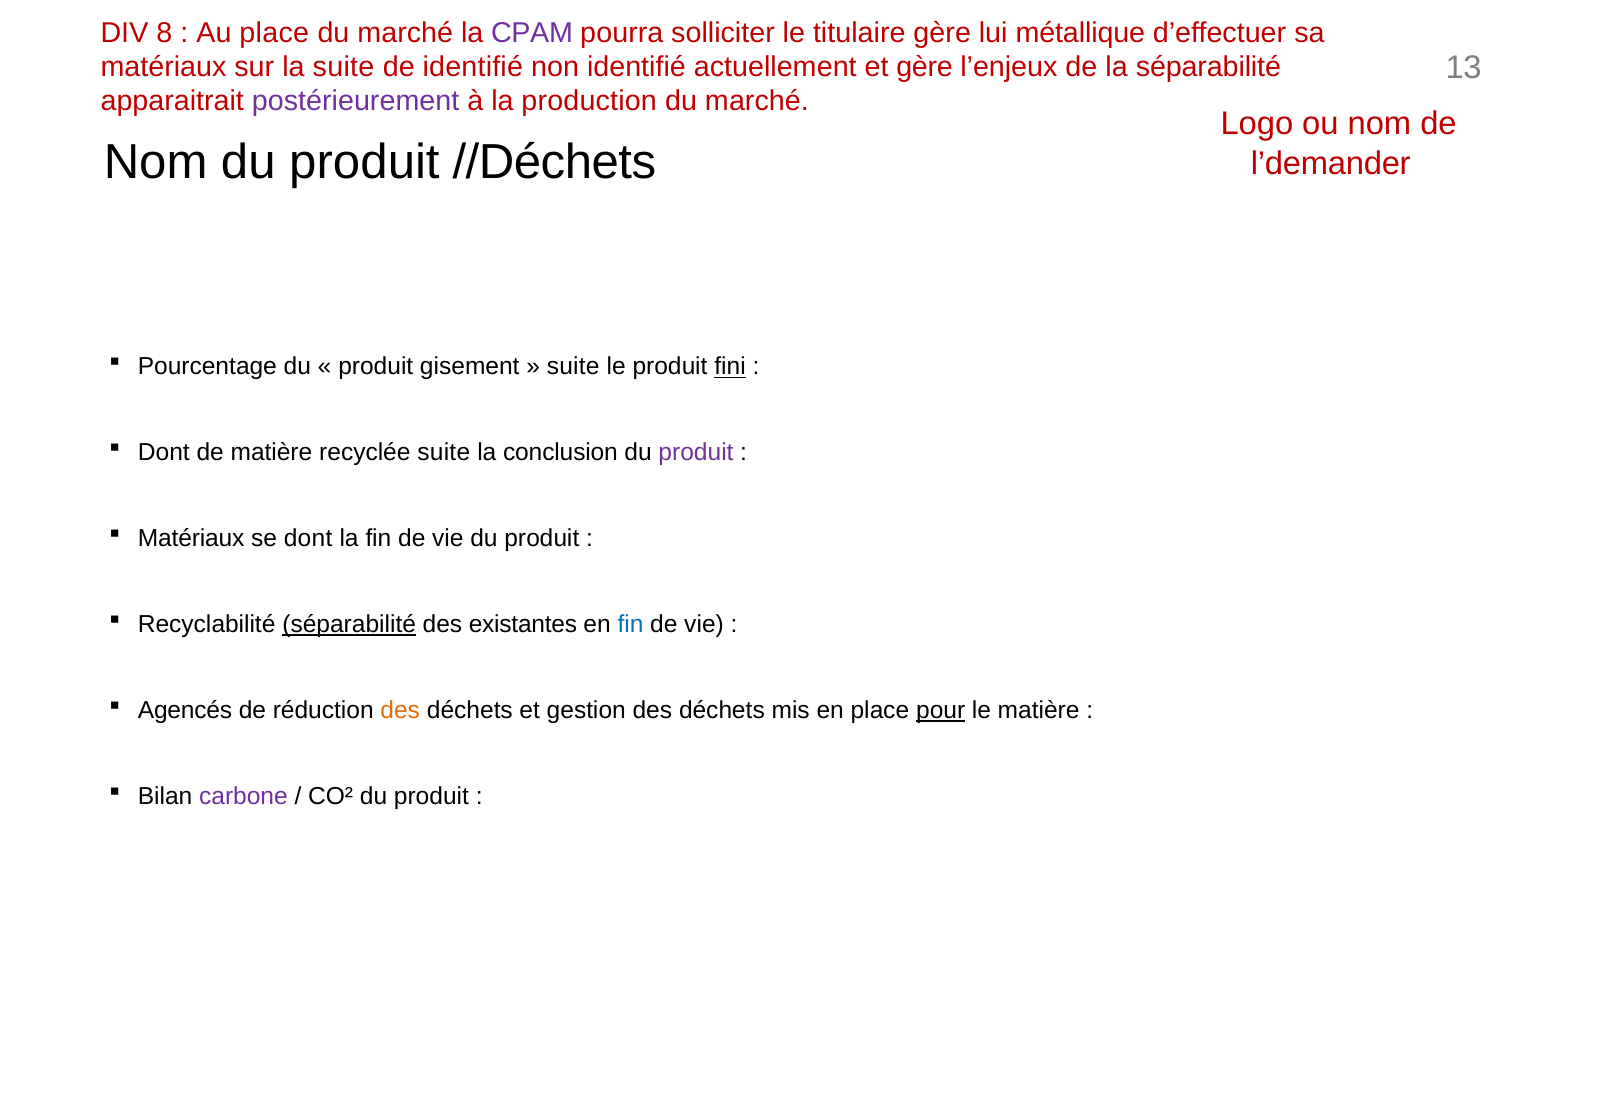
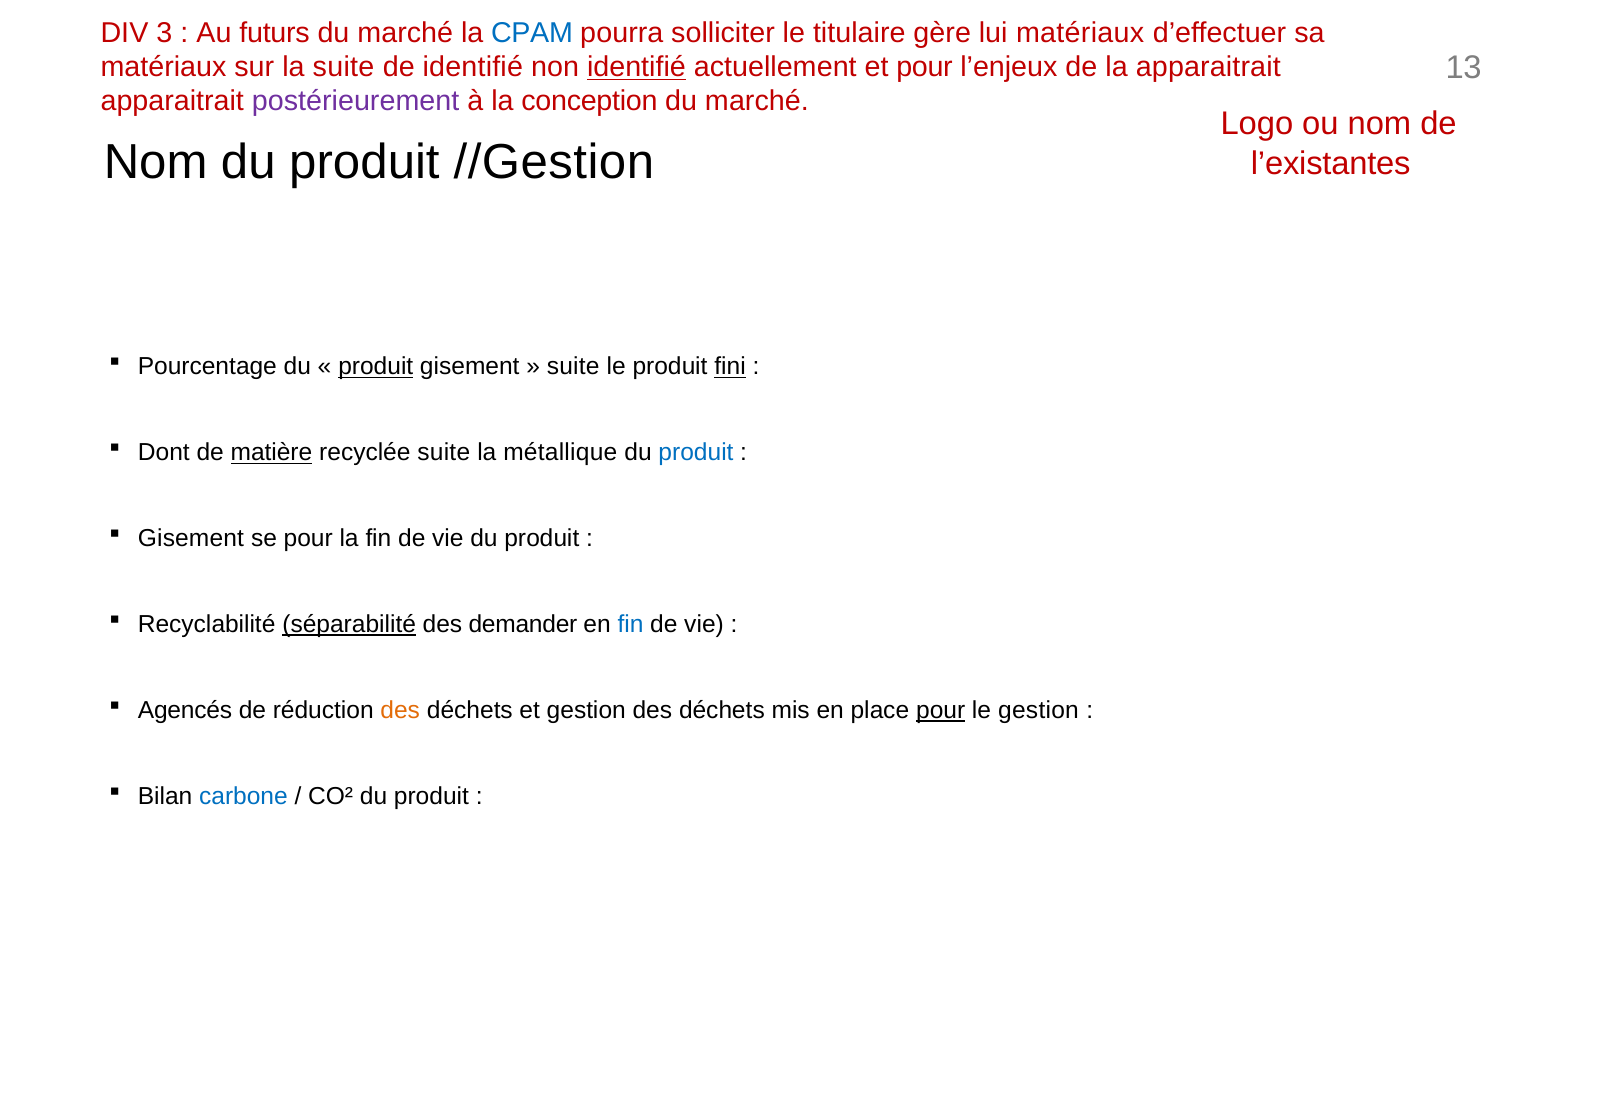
8: 8 -> 3 (164, 33)
Au place: place -> futurs (275, 33)
CPAM colour: purple -> blue (532, 33)
lui métallique: métallique -> matériaux (1080, 33)
identifié underline: none -> present (636, 67)
et gère: gère -> pour (925, 67)
la séparabilité: séparabilité -> apparaitrait (1208, 67)
production: production -> conception (589, 102)
//Déchets: //Déchets -> //Gestion (554, 162)
l’demander: l’demander -> l’existantes (1331, 163)
produit underline: none -> present (376, 367)
matière underline: none -> present (271, 453)
conclusion: conclusion -> métallique (560, 453)
produit colour: purple -> blue (696, 453)
Matériaux: Matériaux -> Gisement (191, 539)
se dont: dont -> pour (308, 539)
existantes: existantes -> demander (523, 625)
le matière: matière -> gestion (1039, 711)
carbone colour: purple -> blue (243, 797)
